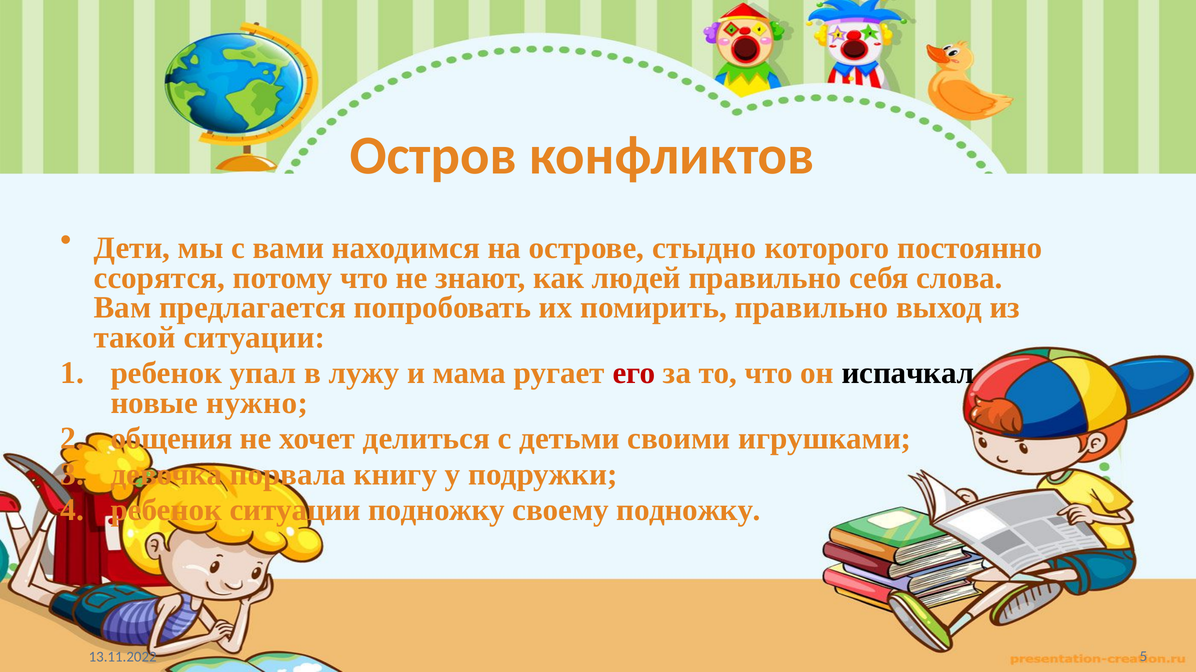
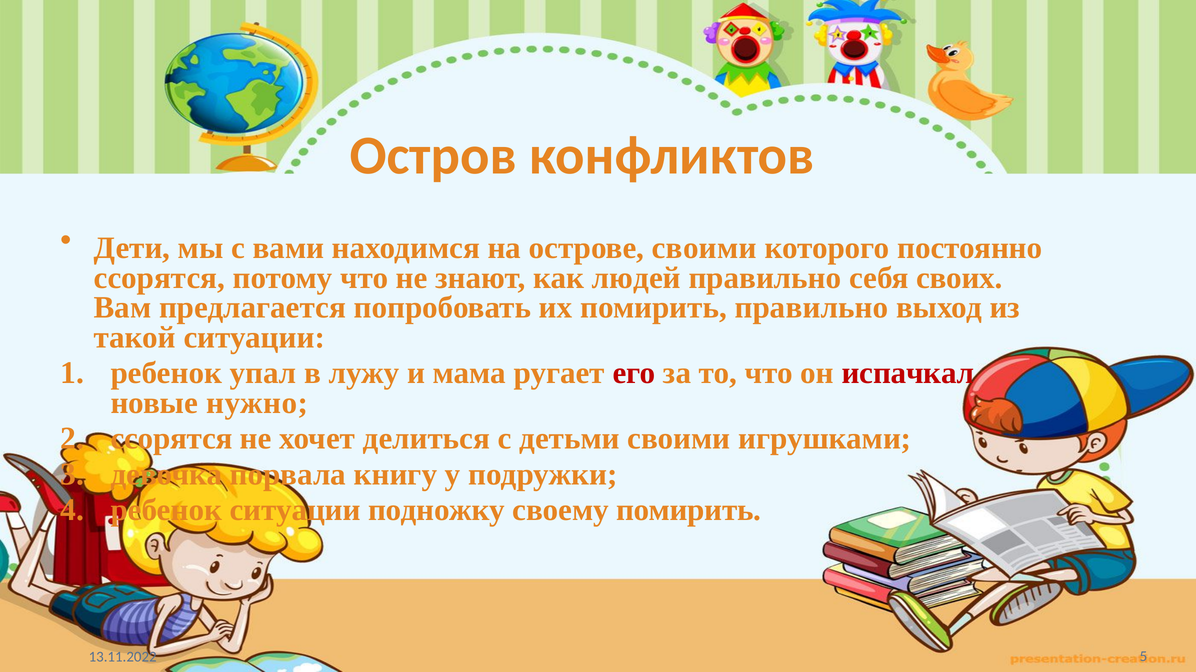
острове стыдно: стыдно -> своими (704, 248)
слова: слова -> своих (959, 278)
испачкал colour: black -> red (908, 374)
общения: общения -> ссорятся (172, 439)
своему подножку: подножку -> помирить (689, 510)
